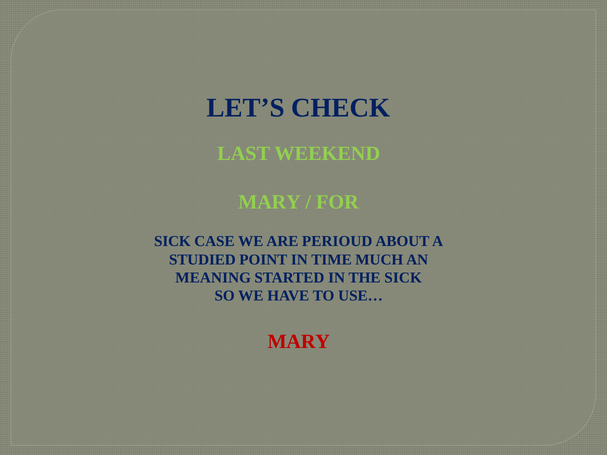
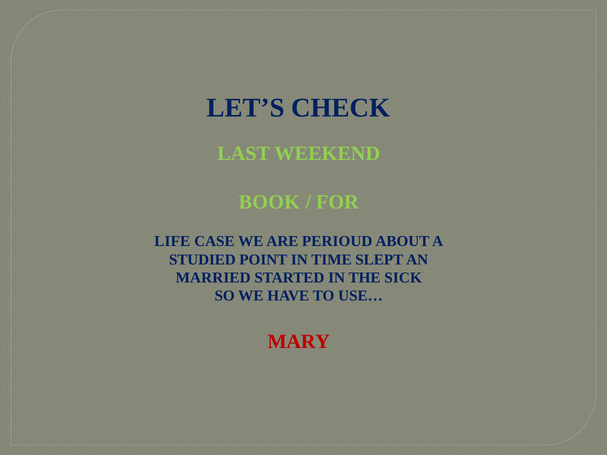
MARY: MARY -> BOOK (269, 202)
SICK: SICK -> LIFE (172, 241)
MUCH: MUCH -> SLEPT (379, 260)
MEANING: MEANING -> MARRIED (213, 278)
